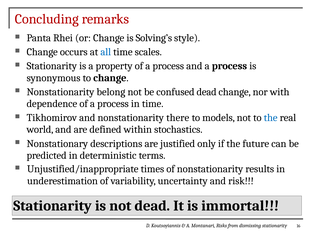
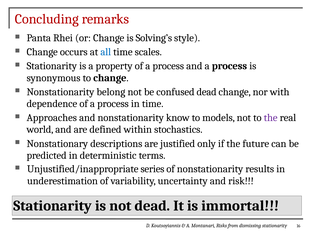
Tikhomirov: Tikhomirov -> Approaches (52, 118)
there: there -> know (178, 118)
the colour: blue -> purple (271, 118)
times: times -> series (152, 169)
